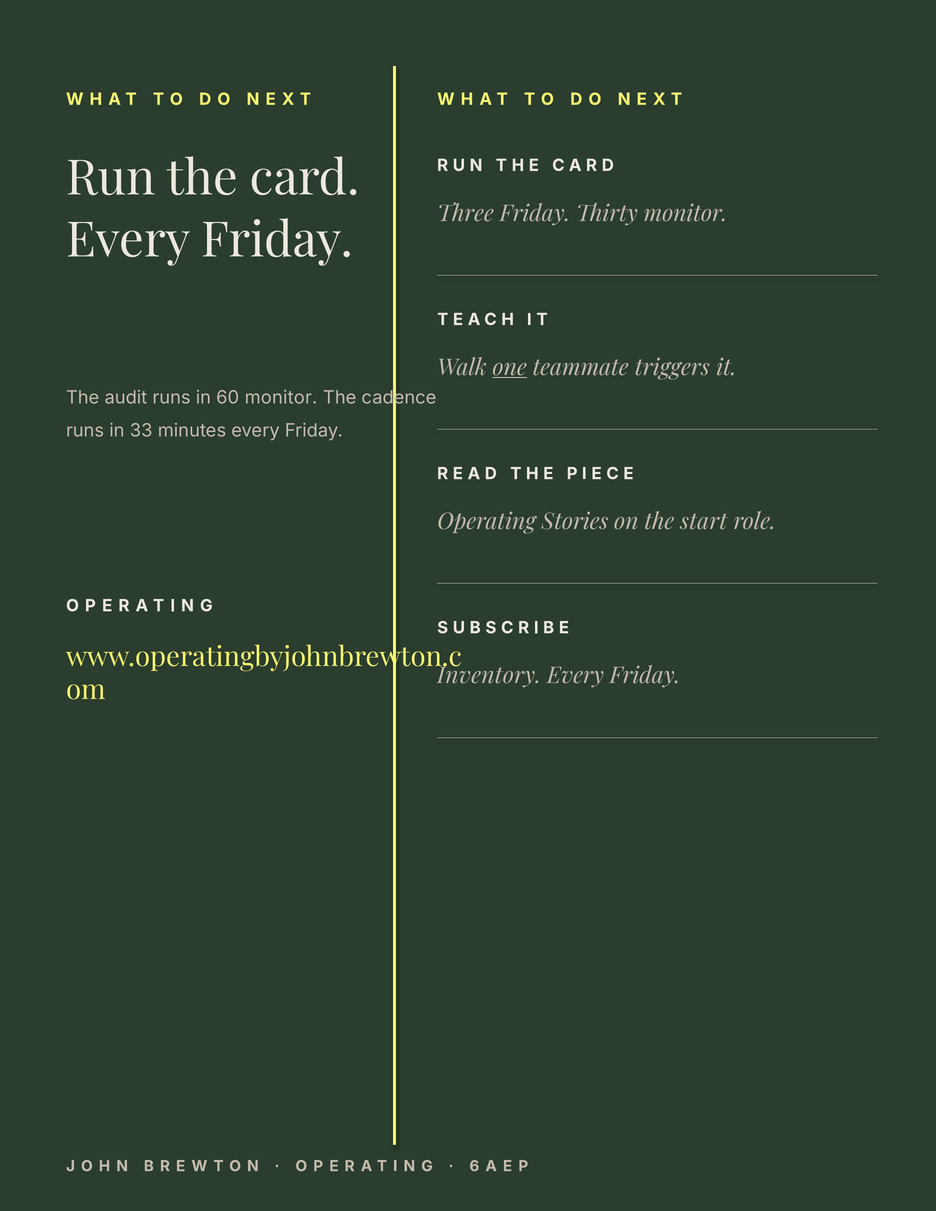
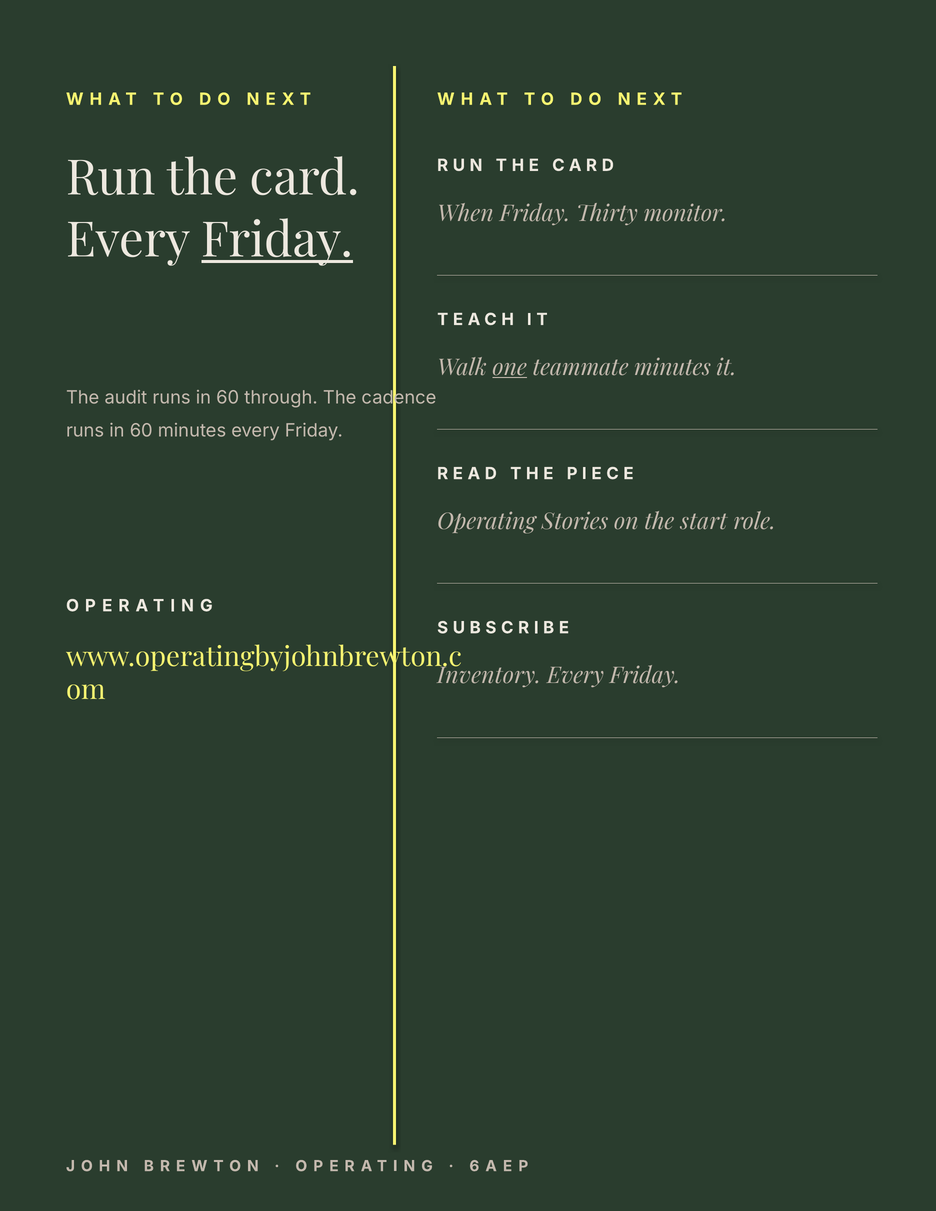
Three: Three -> When (465, 214)
Friday underline: none -> present (277, 240)
teammate triggers: triggers -> minutes (673, 368)
60 monitor: monitor -> through (281, 398)
33: 33 -> 60 (141, 431)
